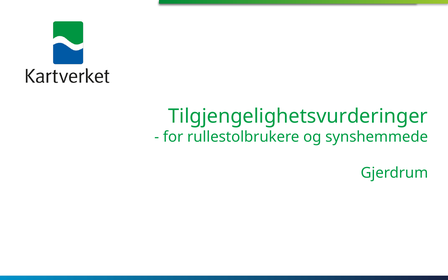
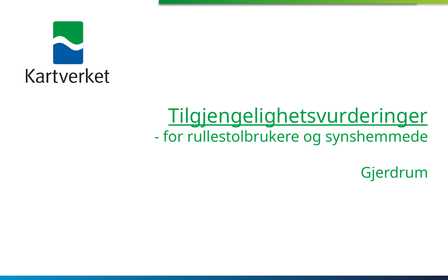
Tilgjengelighetsvurderinger underline: none -> present (298, 116)
